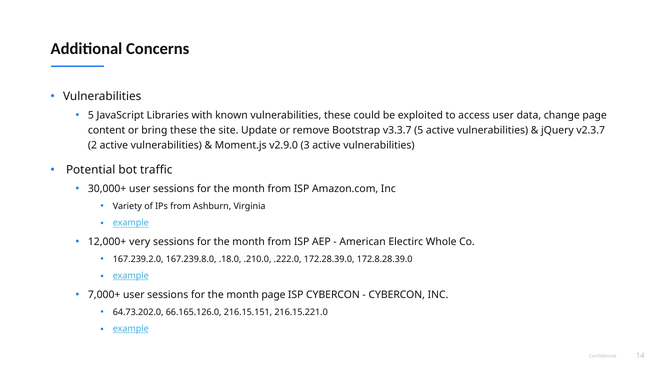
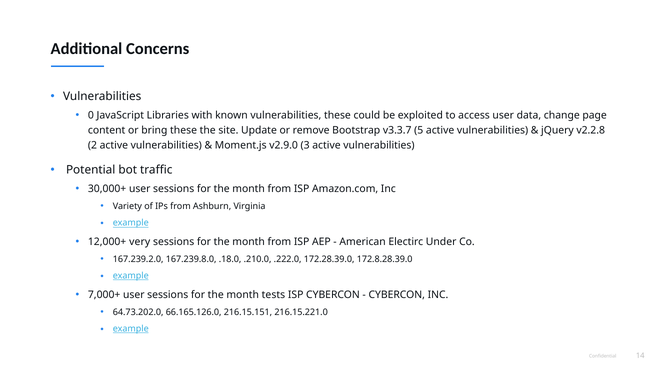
5: 5 -> 0 (91, 115)
v2.3.7: v2.3.7 -> v2.2.8 (591, 130)
Whole: Whole -> Under (441, 242)
month page: page -> tests (273, 295)
